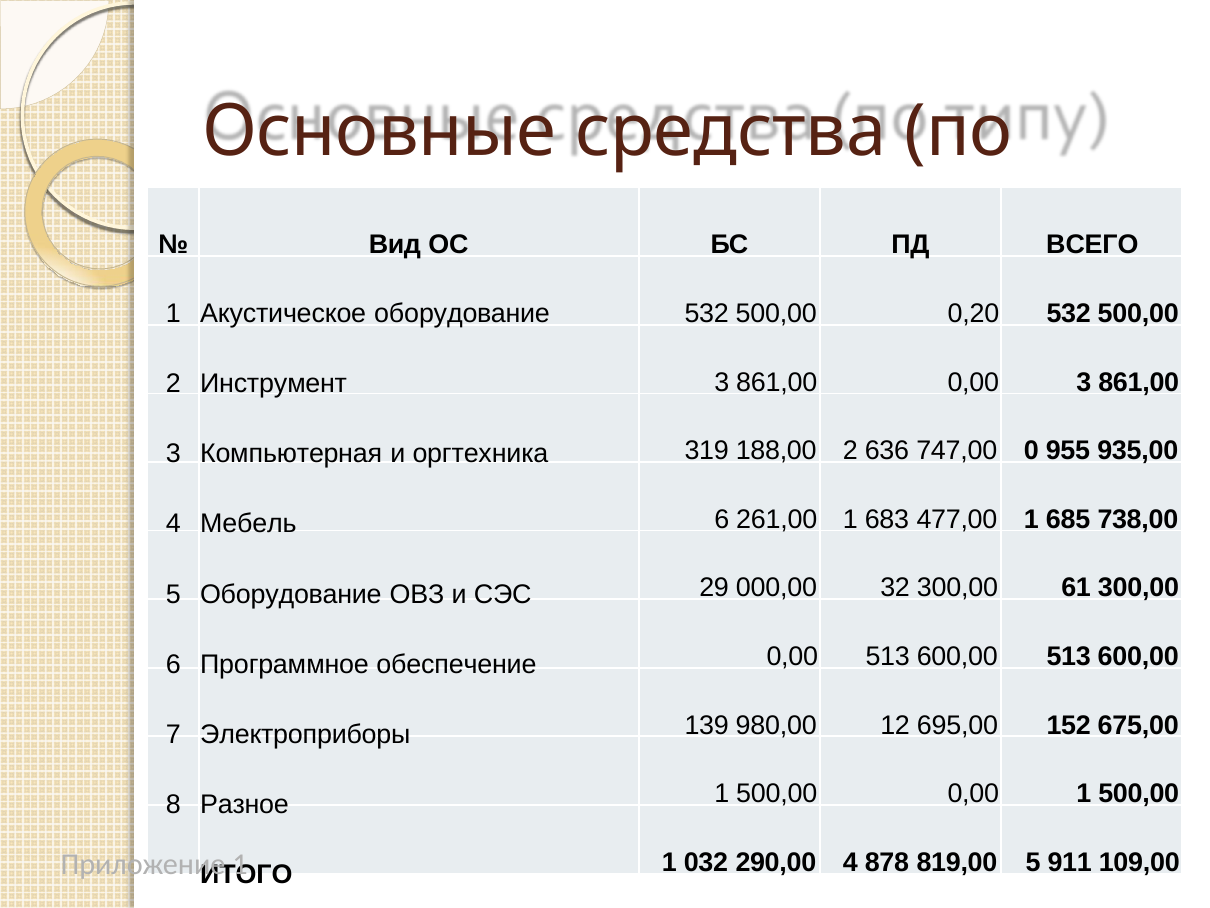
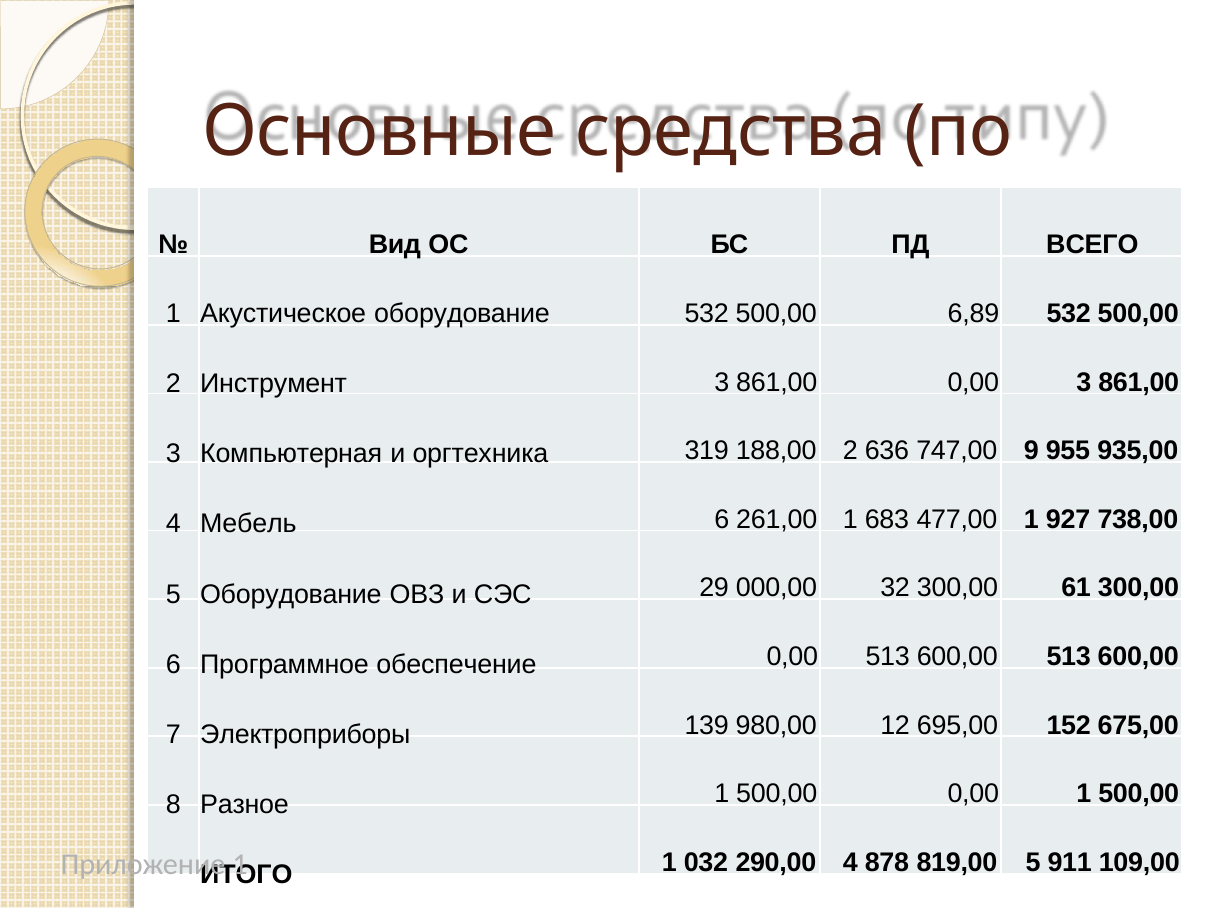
0,20: 0,20 -> 6,89 (973, 313)
0: 0 -> 9 (1031, 451)
685: 685 -> 927 (1068, 519)
